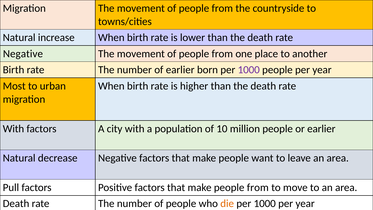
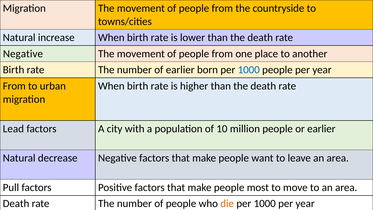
1000 colour: purple -> blue (249, 70)
Most: Most -> From (14, 86)
With: With -> Lead (13, 129)
make people from: from -> most (258, 187)
